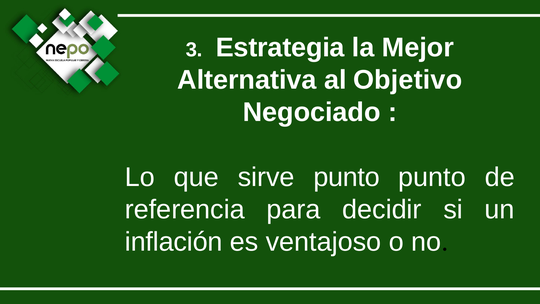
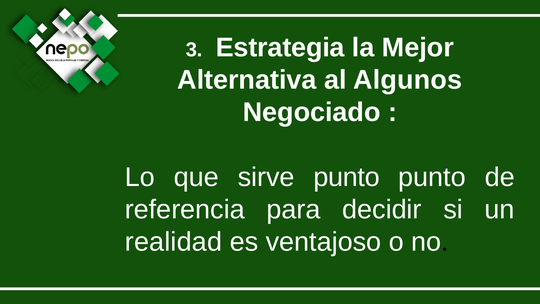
Objetivo: Objetivo -> Algunos (408, 80)
inflación: inflación -> realidad (174, 242)
